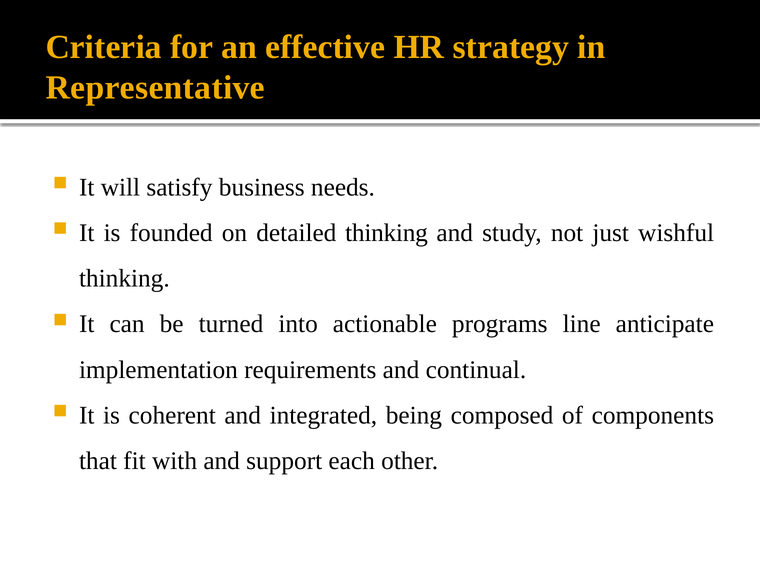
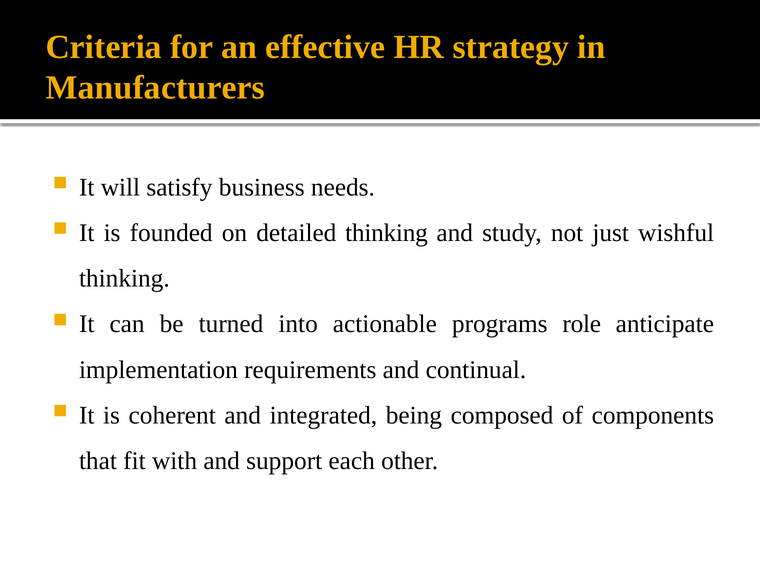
Representative: Representative -> Manufacturers (155, 88)
line: line -> role (582, 324)
